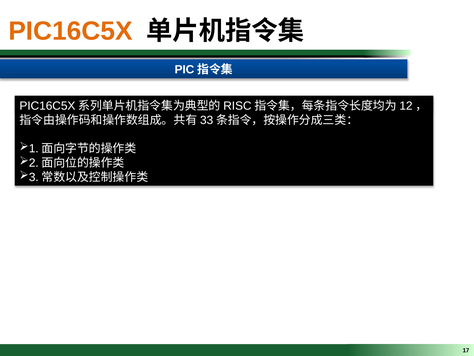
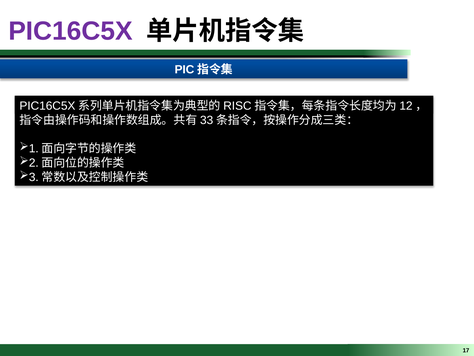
PIC16C5X colour: orange -> purple (70, 31)
